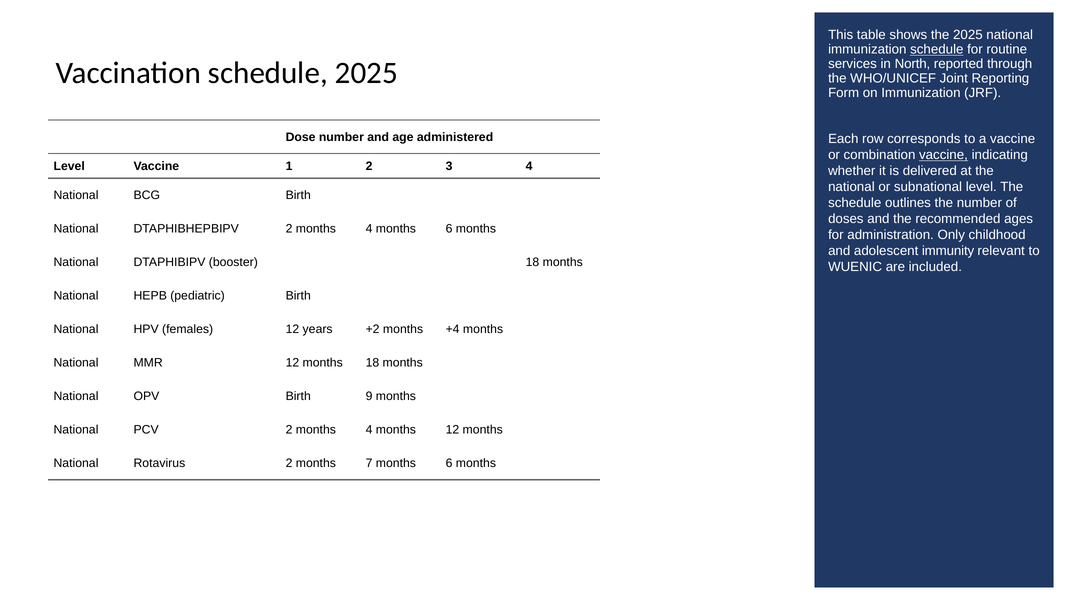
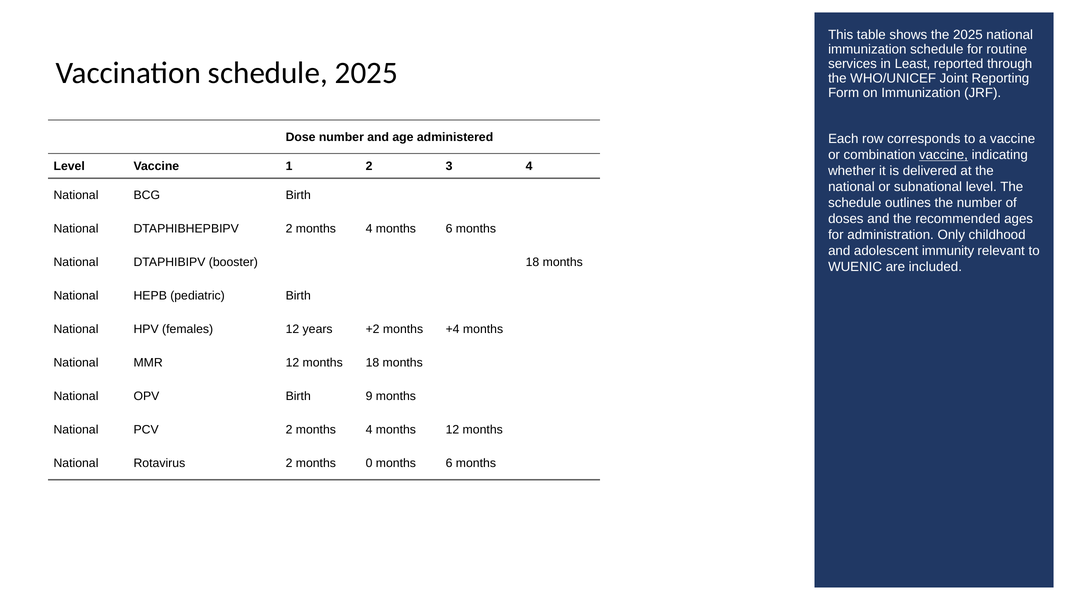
schedule underline: present -> none (937, 49)
North: North -> Least (912, 64)
7: 7 -> 0 (369, 463)
